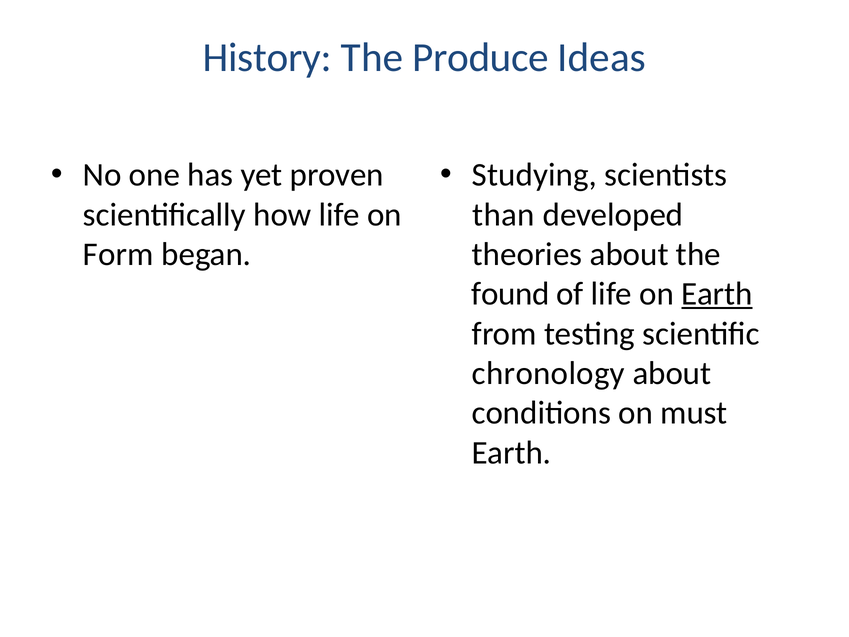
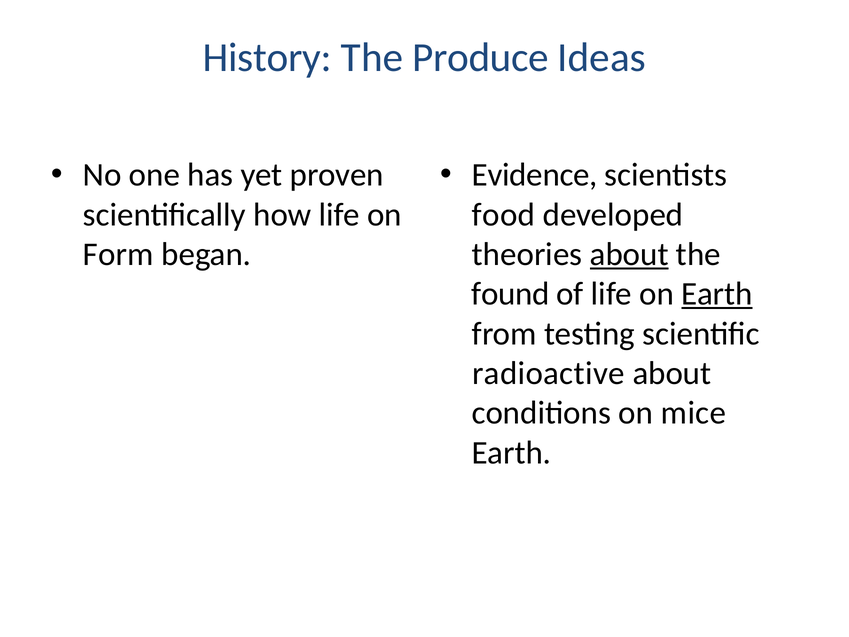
Studying: Studying -> Evidence (535, 175)
than: than -> food (504, 215)
about underline: none -> present (629, 254)
chronology: chronology -> radioactive (548, 373)
must: must -> mice (693, 413)
